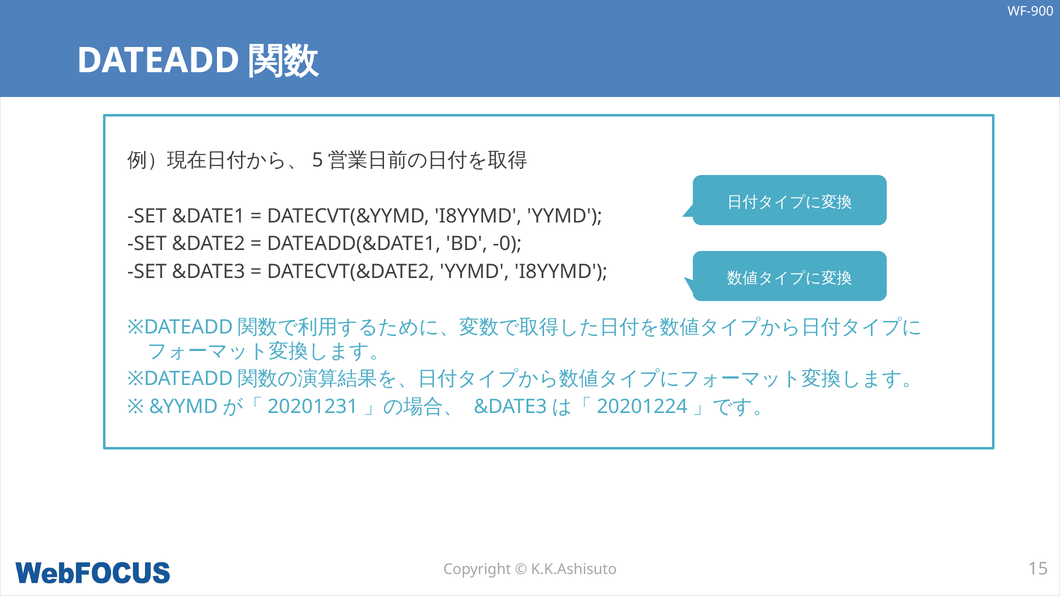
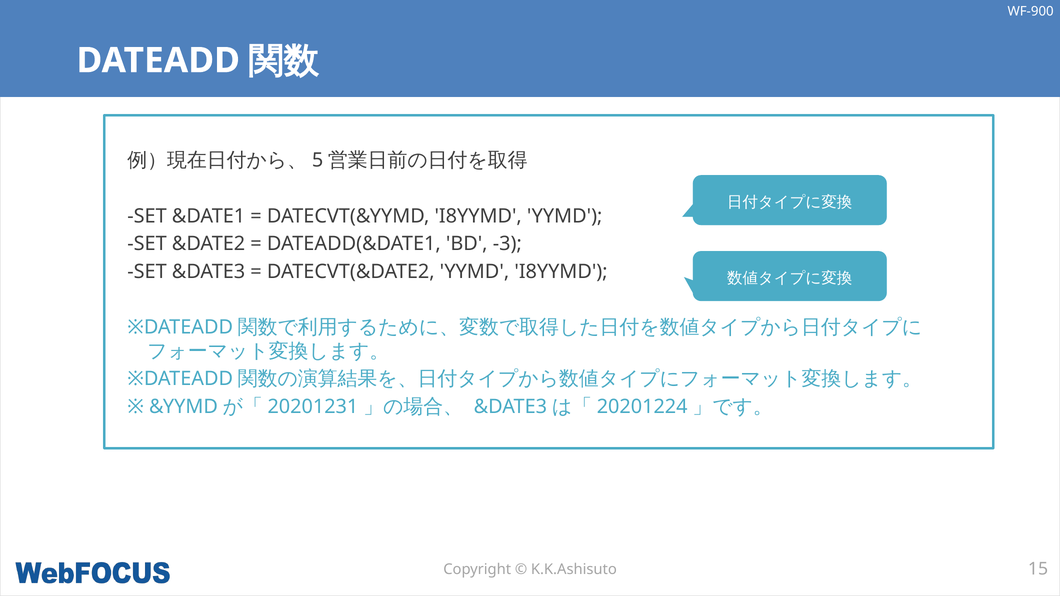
-0: -0 -> -3 (507, 244)
